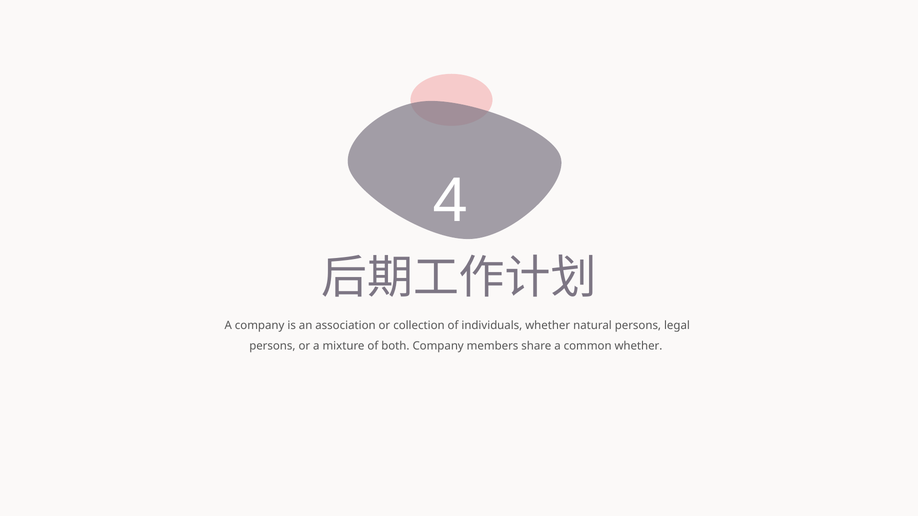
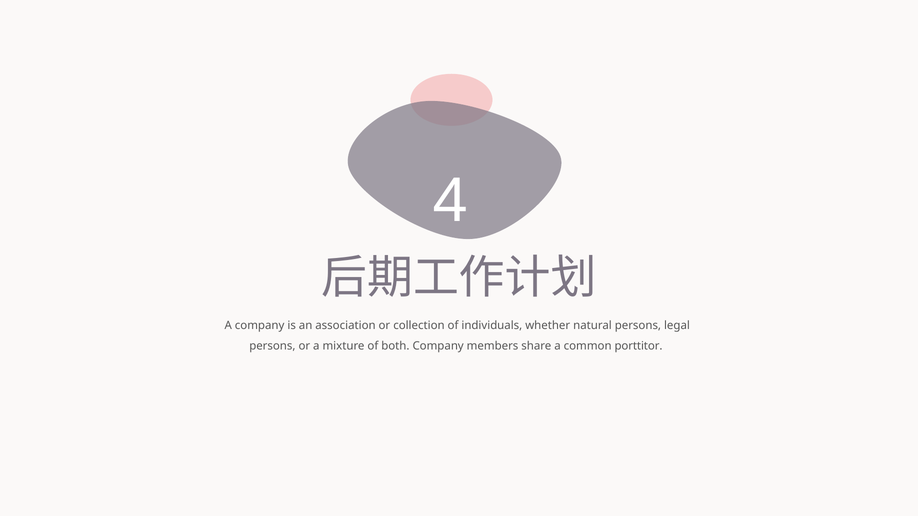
common whether: whether -> porttitor (638, 346)
